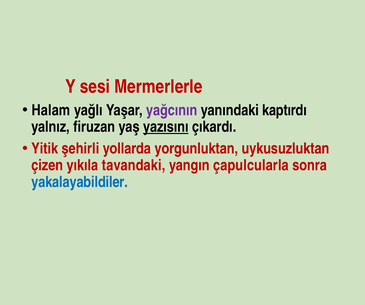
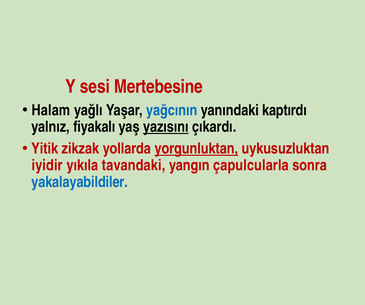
Mermerlerle: Mermerlerle -> Mertebesine (158, 87)
yağcının colour: purple -> blue (172, 110)
firuzan: firuzan -> fiyakalı (94, 127)
şehirli: şehirli -> zikzak (80, 149)
yorgunluktan underline: none -> present (196, 149)
çizen: çizen -> iyidir (47, 166)
